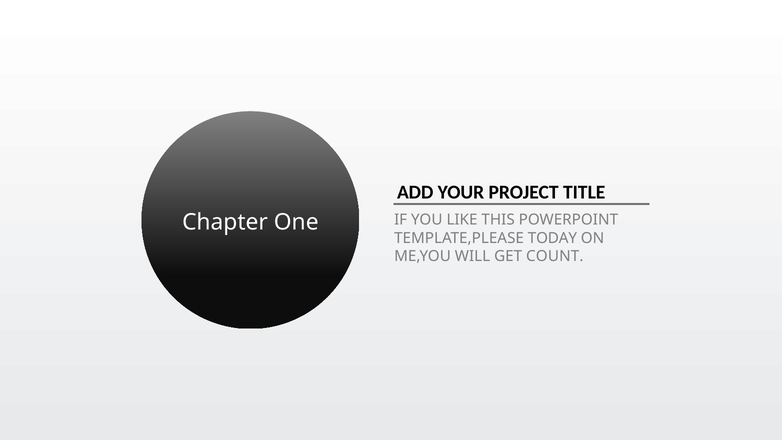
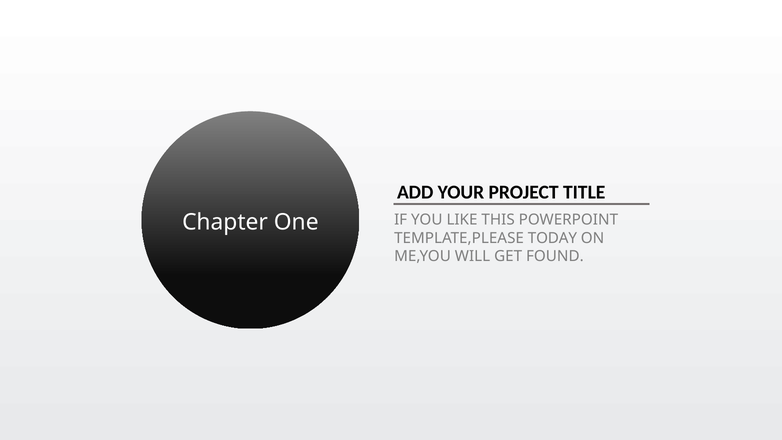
COUNT: COUNT -> FOUND (555, 256)
